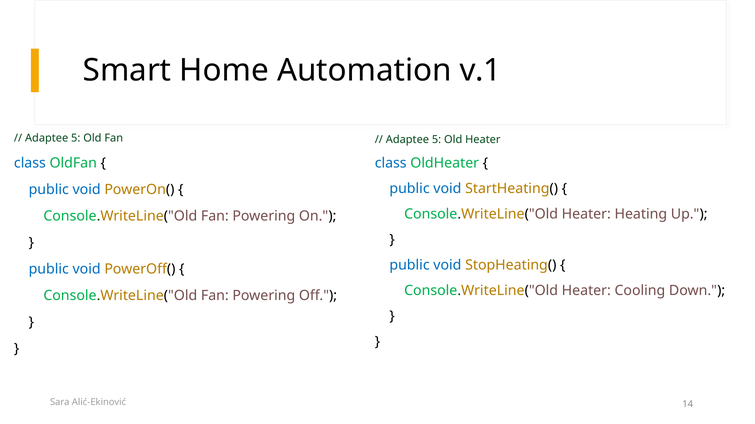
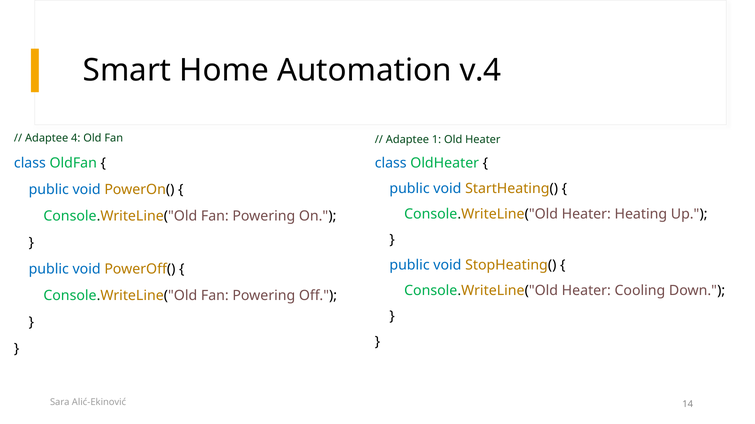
v.1: v.1 -> v.4 (481, 70)
5: 5 -> 4 (76, 138)
5: 5 -> 1 (437, 140)
